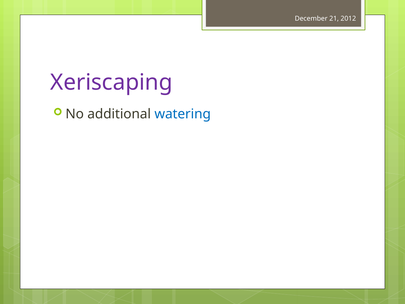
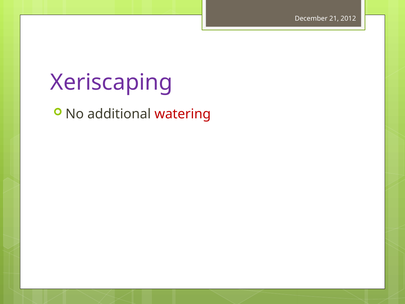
watering colour: blue -> red (183, 114)
